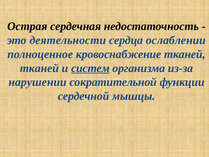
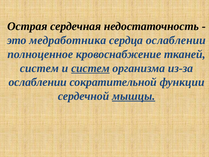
деятельности: деятельности -> медработника (68, 40)
тканей: тканей -> систем (39, 68)
нарушении: нарушении -> ослаблении (38, 82)
мышцы underline: none -> present (134, 96)
